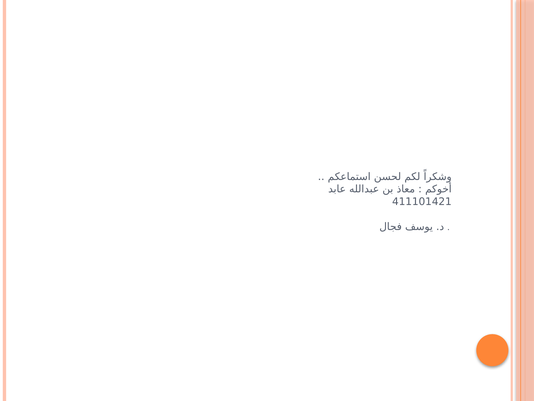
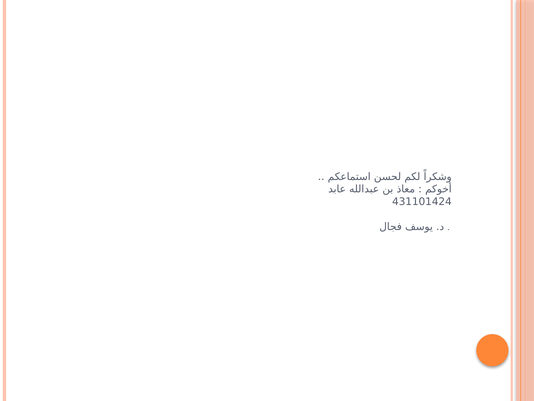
411101421: 411101421 -> 431101424 (422, 201)
